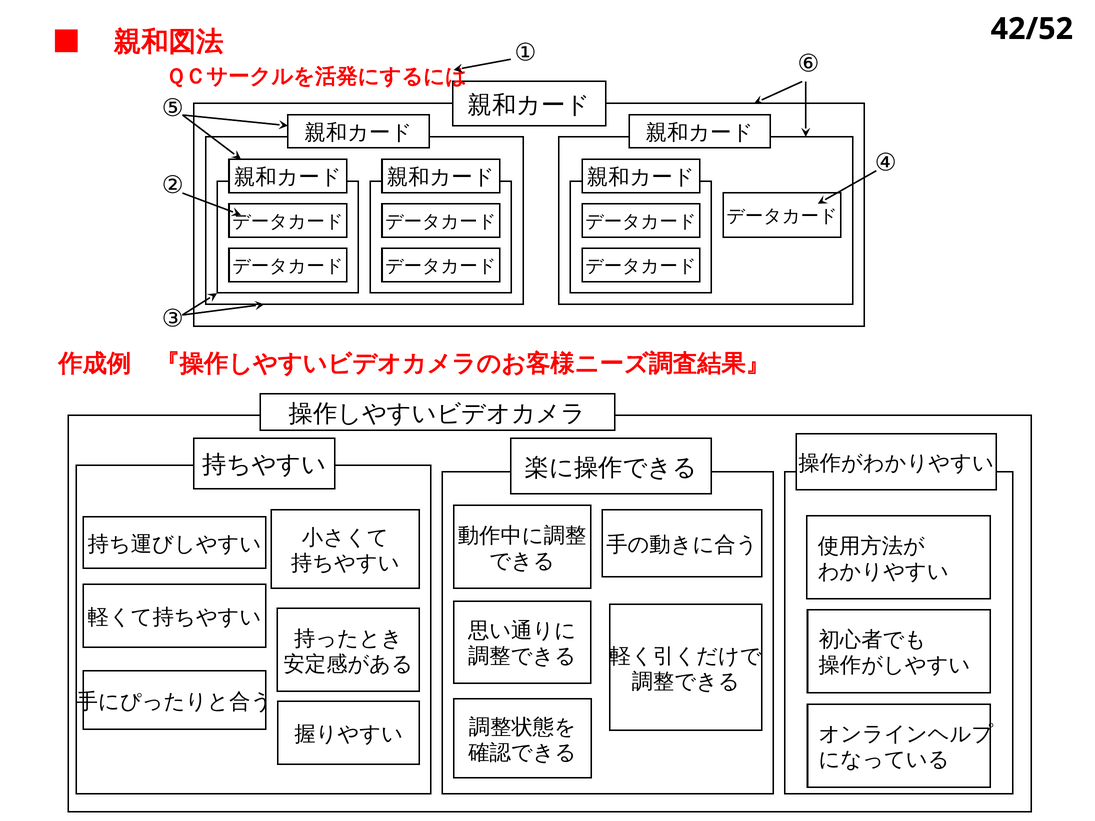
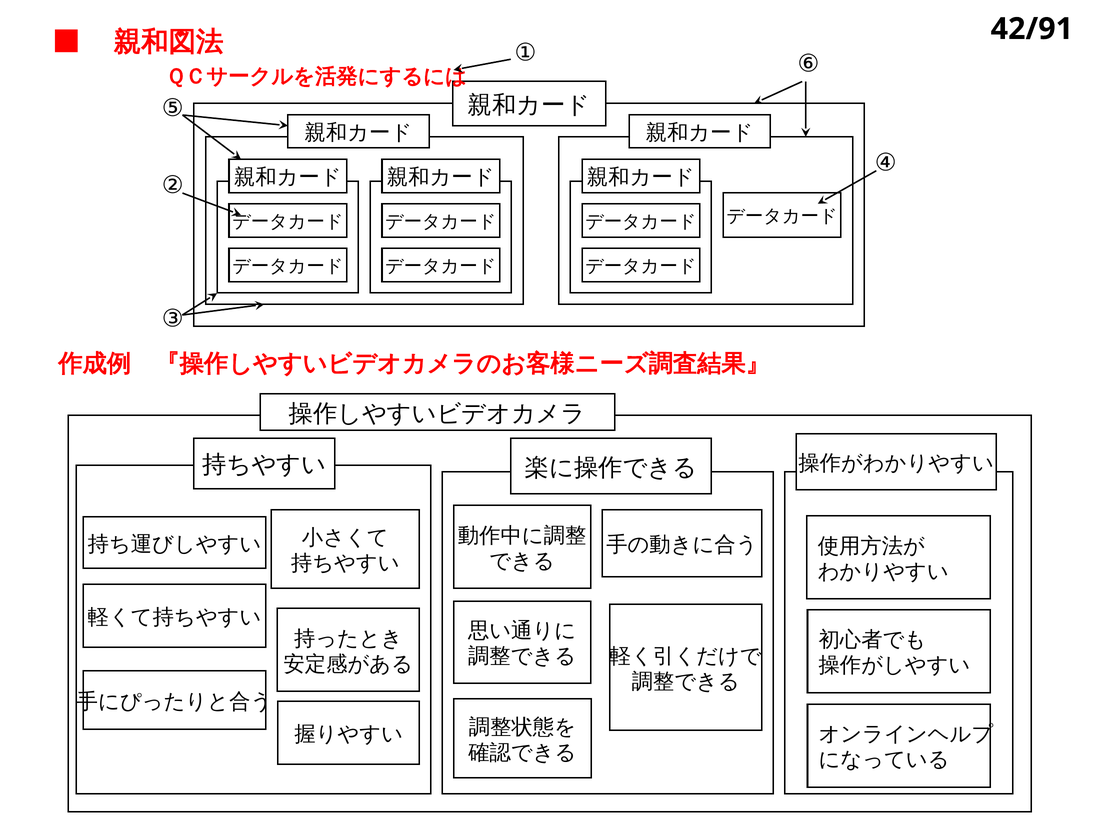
42/52: 42/52 -> 42/91 (1032, 29)
